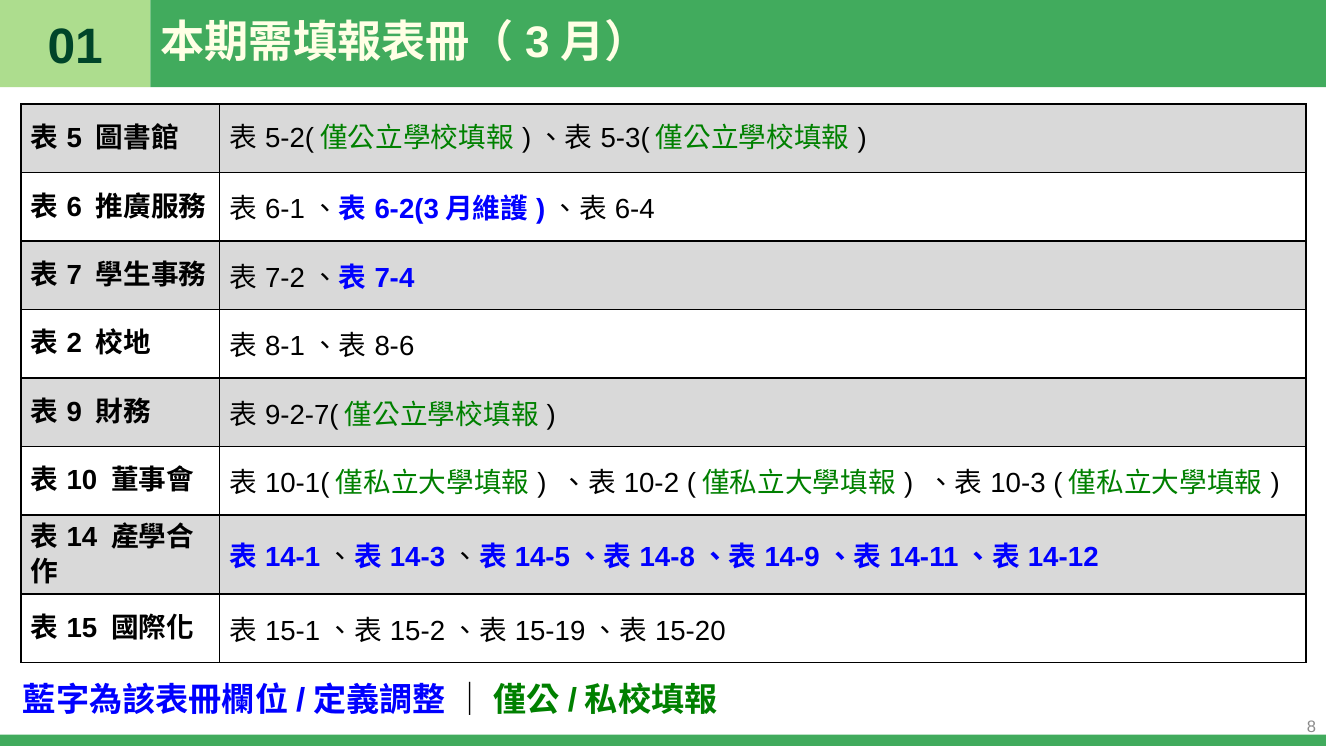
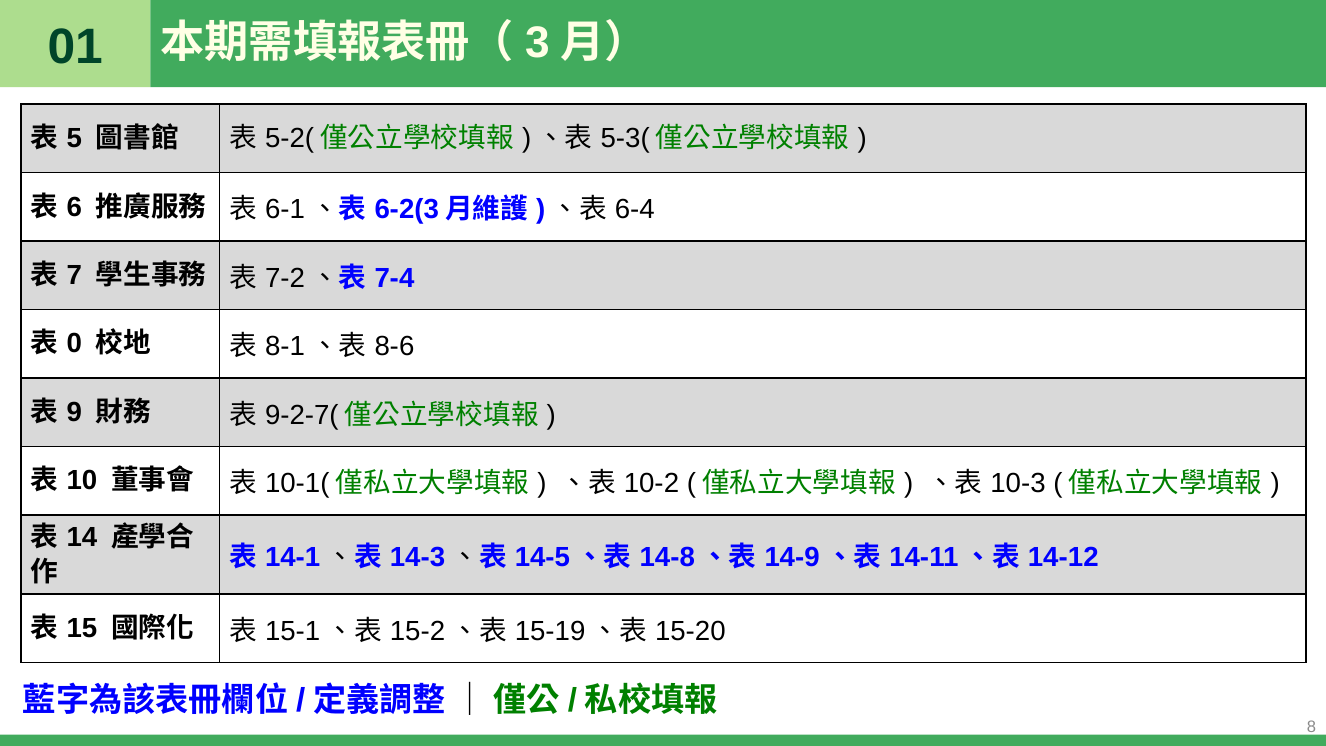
2: 2 -> 0 (74, 344)
